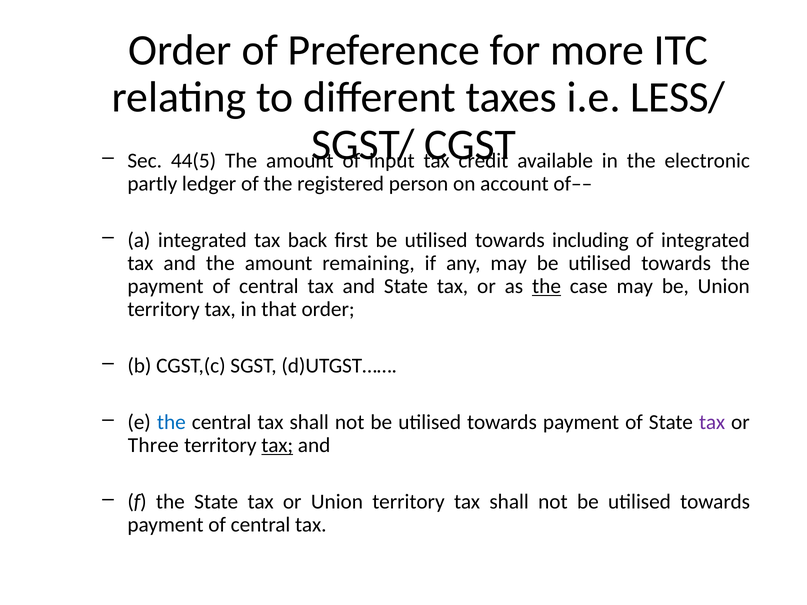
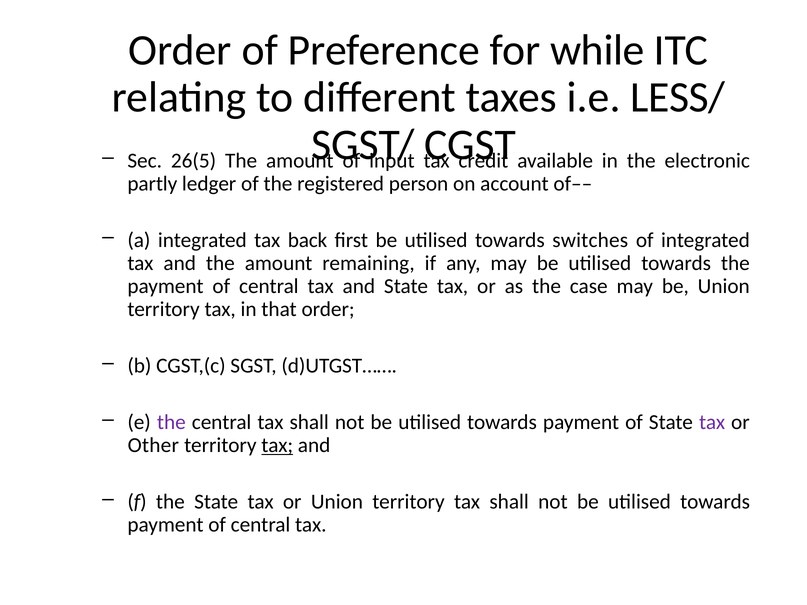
more: more -> while (597, 50)
44(5: 44(5 -> 26(5 (194, 161)
including: including -> switches (590, 240)
the underline: present -> none (547, 286)
the colour: blue -> purple (171, 422)
Three: Three -> Other (153, 445)
